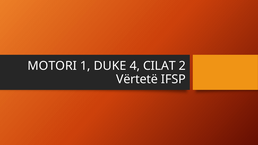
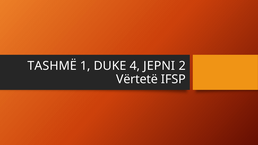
MOTORI: MOTORI -> TASHMË (52, 66)
CILAT: CILAT -> JEPNI (159, 66)
